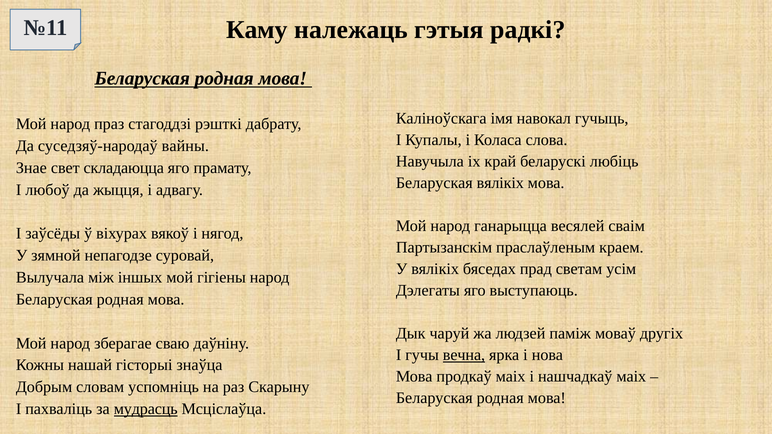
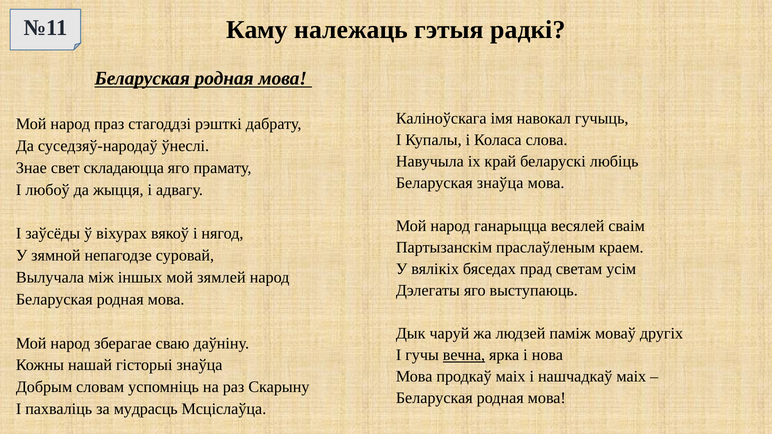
вайны: вайны -> ўнеслі (185, 146)
Беларуская вялікіх: вялікіх -> знаўца (500, 183)
гігіены: гігіены -> зямлей (221, 278)
мудрасць underline: present -> none (146, 409)
